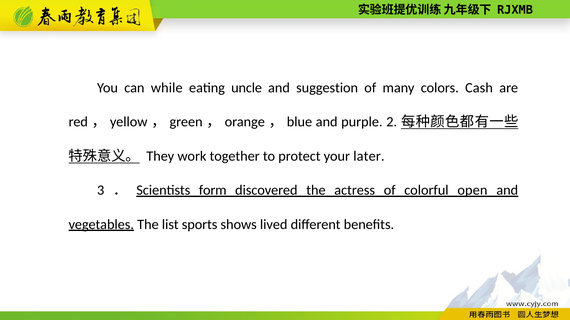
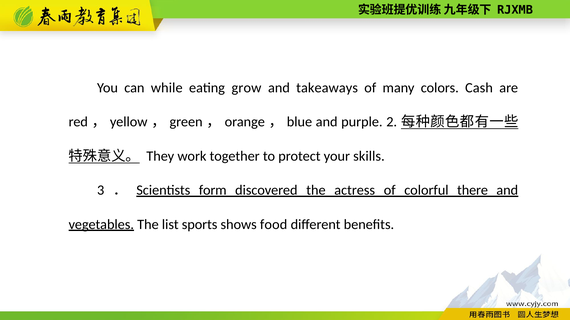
uncle: uncle -> grow (246, 88)
suggestion: suggestion -> takeaways (327, 88)
later: later -> skills (369, 156)
open: open -> there (473, 191)
lived: lived -> food (274, 225)
